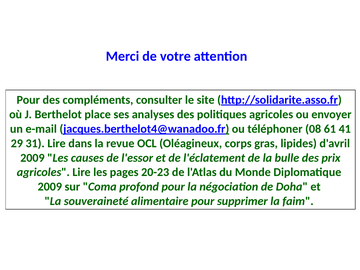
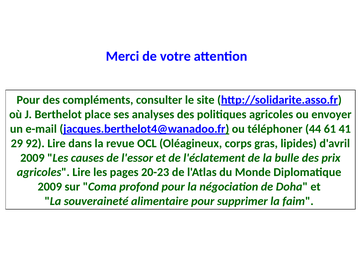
08: 08 -> 44 (313, 129)
31: 31 -> 92 (35, 143)
